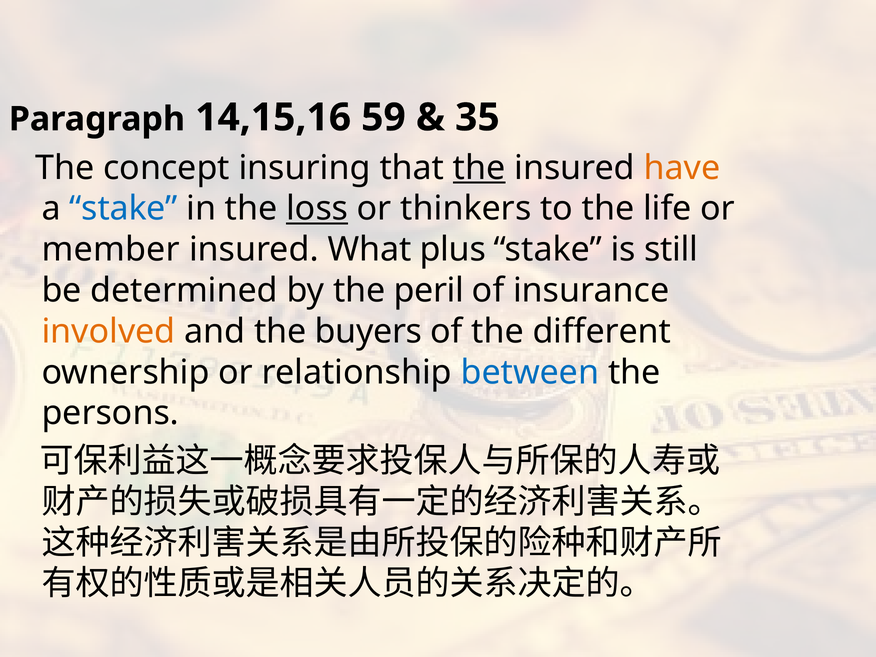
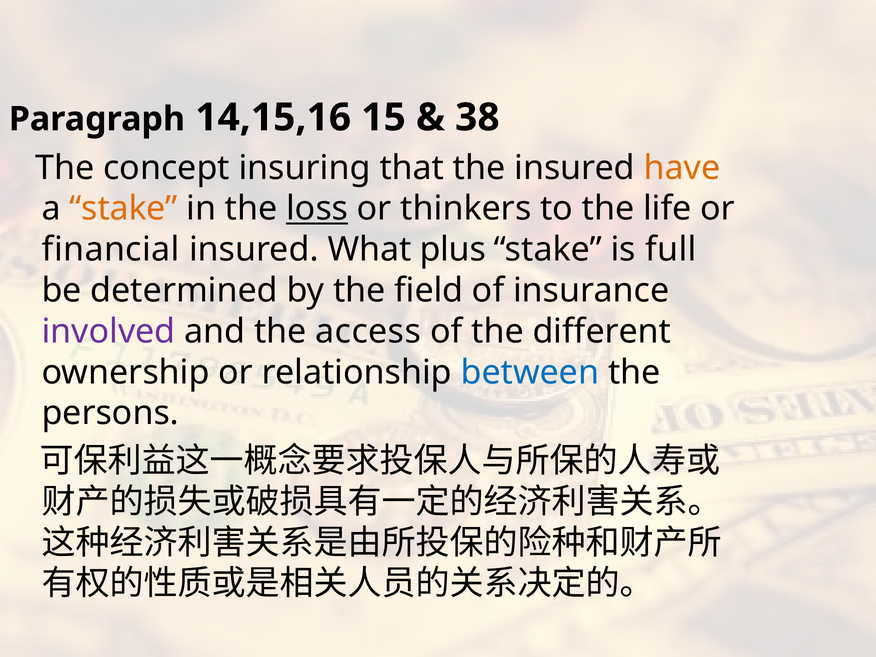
59: 59 -> 15 (383, 118)
35: 35 -> 38 (477, 118)
the underline: present -> none (479, 168)
stake colour: blue -> orange (124, 209)
member: member -> financial (111, 250)
still: still -> full (671, 250)
peril: peril -> field (429, 291)
involved colour: orange -> purple (109, 331)
buyers: buyers -> access (368, 331)
